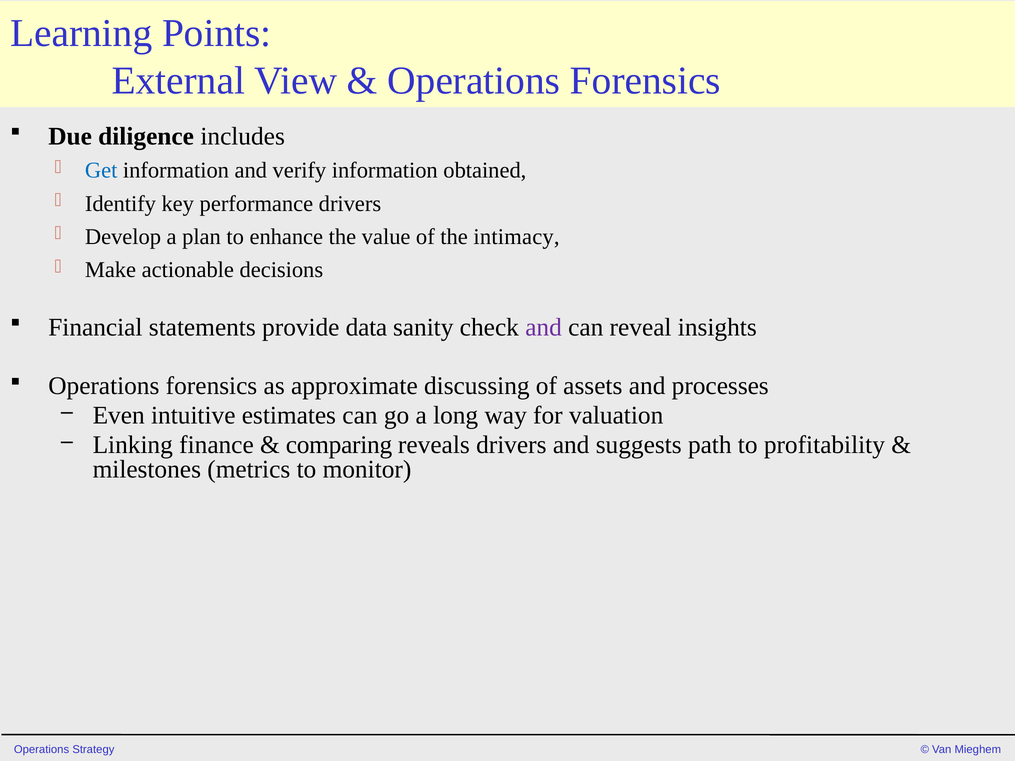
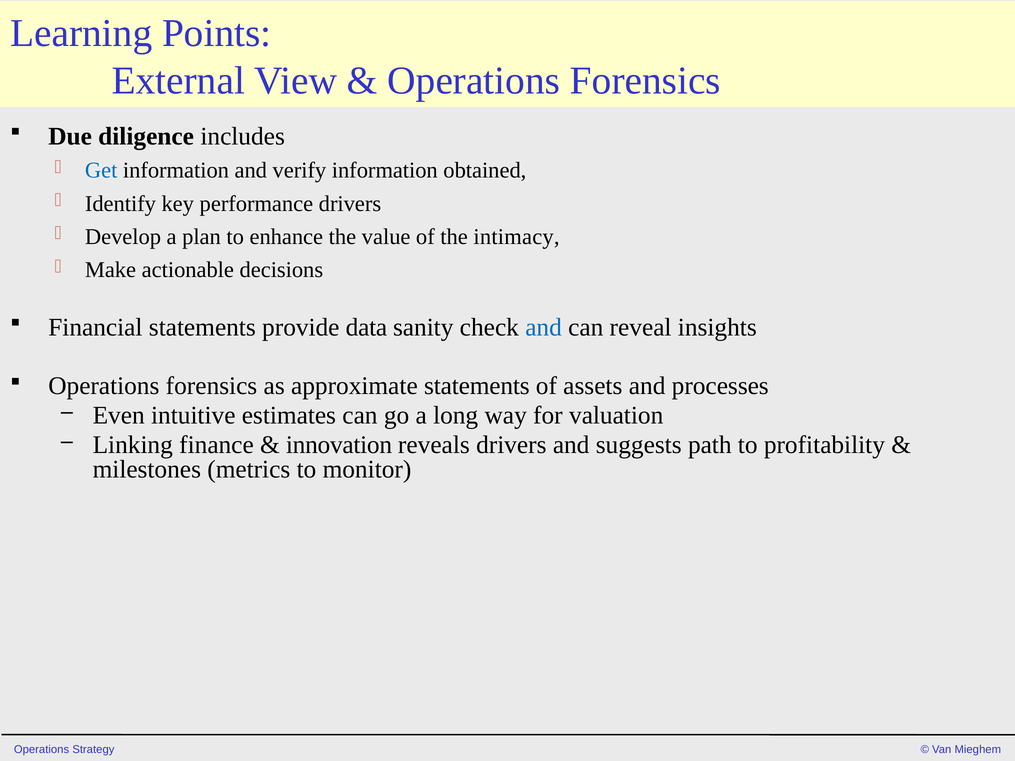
and colour: purple -> blue (544, 327)
approximate discussing: discussing -> statements (477, 386)
comparing: comparing -> innovation (339, 445)
